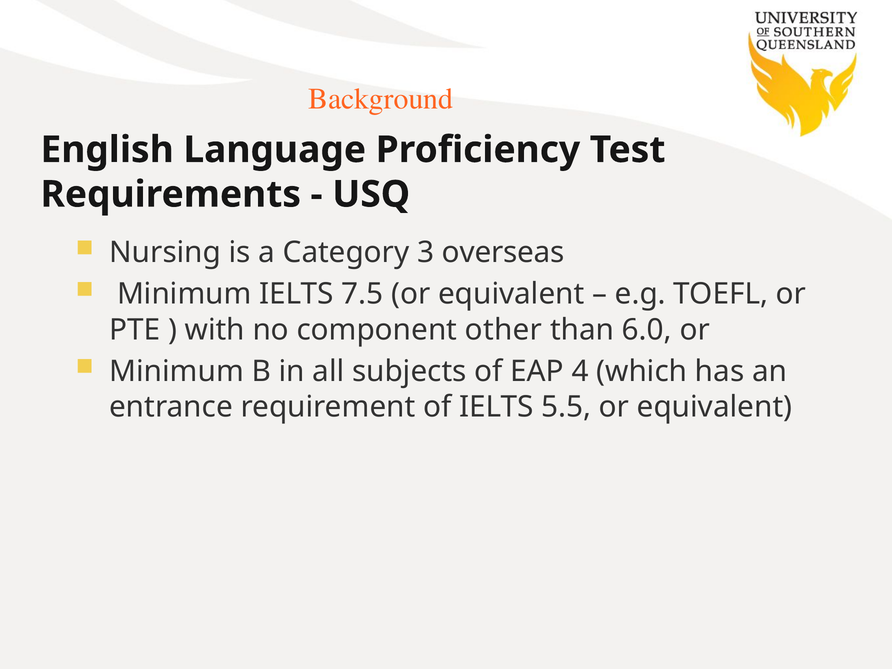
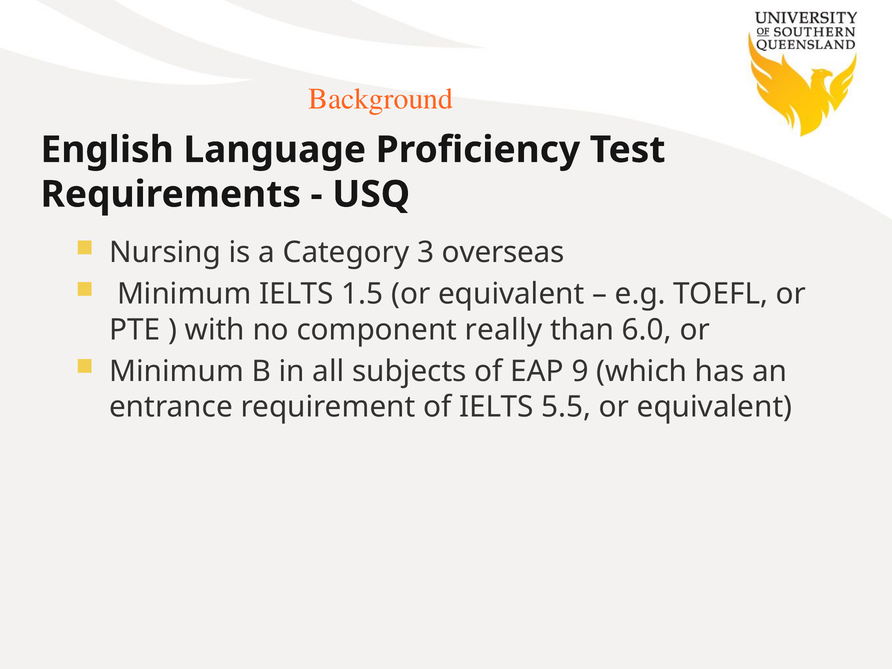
7.5: 7.5 -> 1.5 (362, 294)
other: other -> really (504, 330)
4: 4 -> 9 (580, 371)
